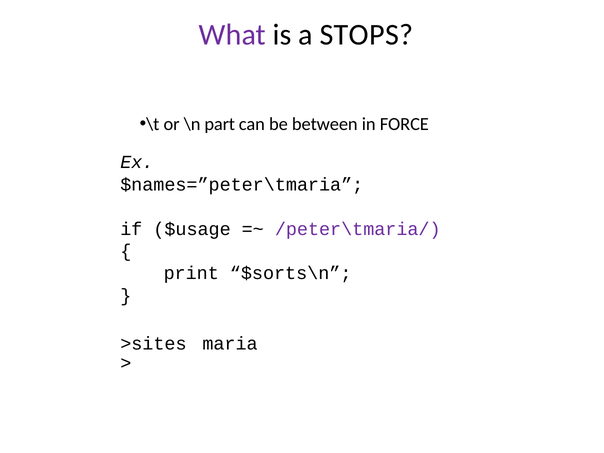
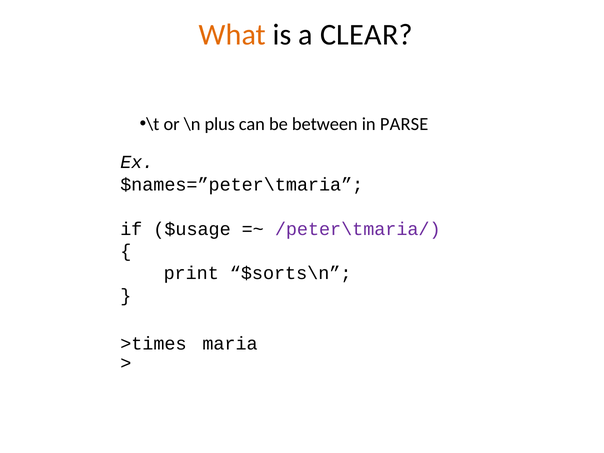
What colour: purple -> orange (232, 35)
STOPS: STOPS -> CLEAR (366, 35)
part: part -> plus (220, 124)
FORCE: FORCE -> PARSE (404, 124)
>sites: >sites -> >times (153, 344)
